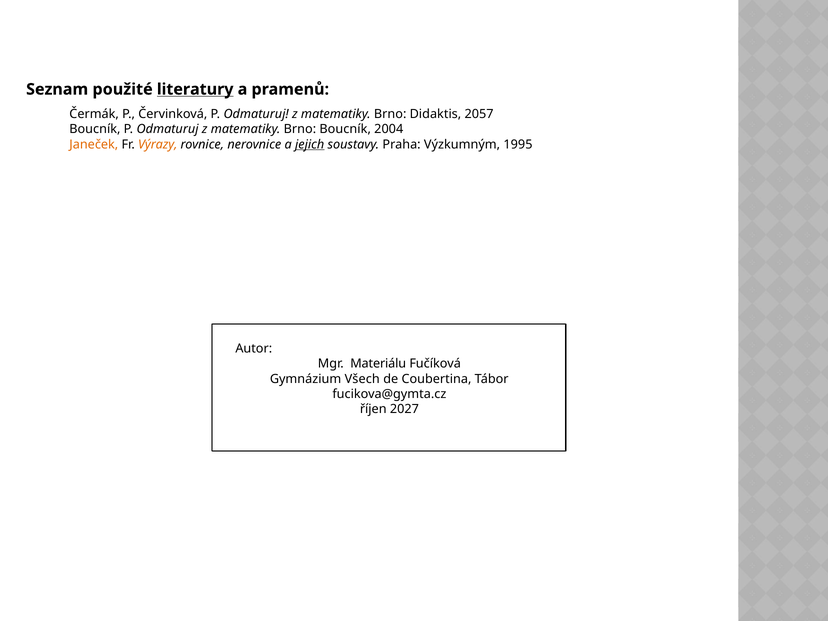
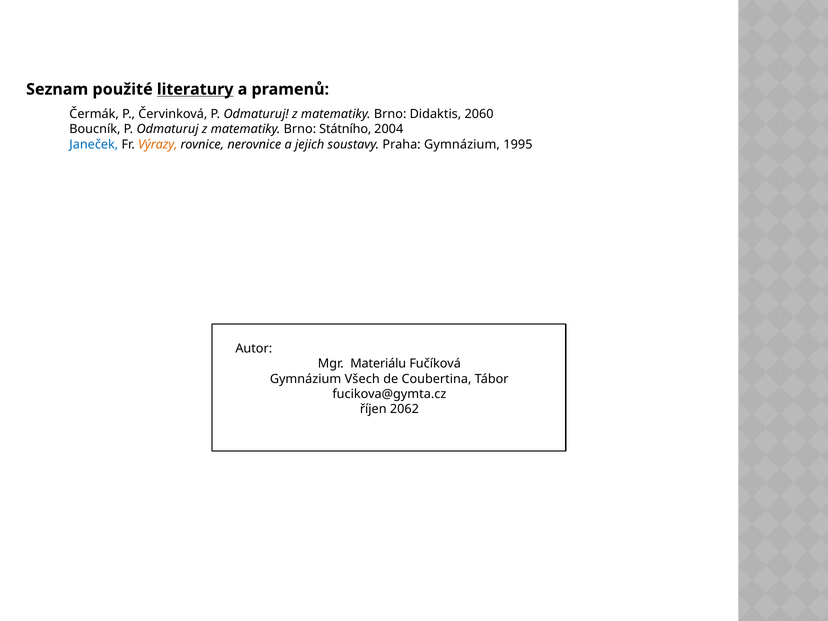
2057: 2057 -> 2060 (479, 114)
Brno Boucník: Boucník -> Státního (345, 129)
Janeček colour: orange -> blue (94, 144)
jejich underline: present -> none (310, 144)
Praha Výzkumným: Výzkumným -> Gymnázium (462, 144)
2027: 2027 -> 2062 (404, 409)
